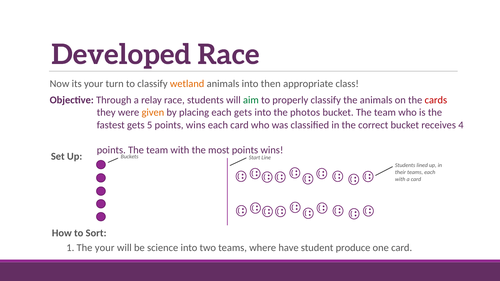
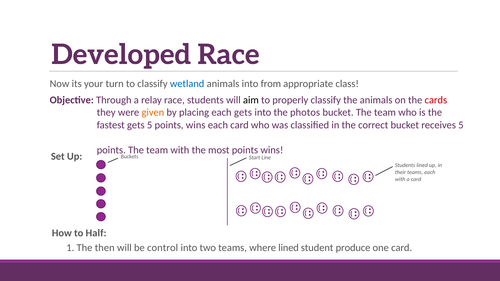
wetland colour: orange -> blue (187, 84)
then: then -> from (271, 84)
aim colour: green -> black (251, 100)
receives 4: 4 -> 5 (461, 125)
Sort: Sort -> Half (96, 233)
The your: your -> then (105, 248)
science: science -> control (163, 248)
where have: have -> lined (289, 248)
